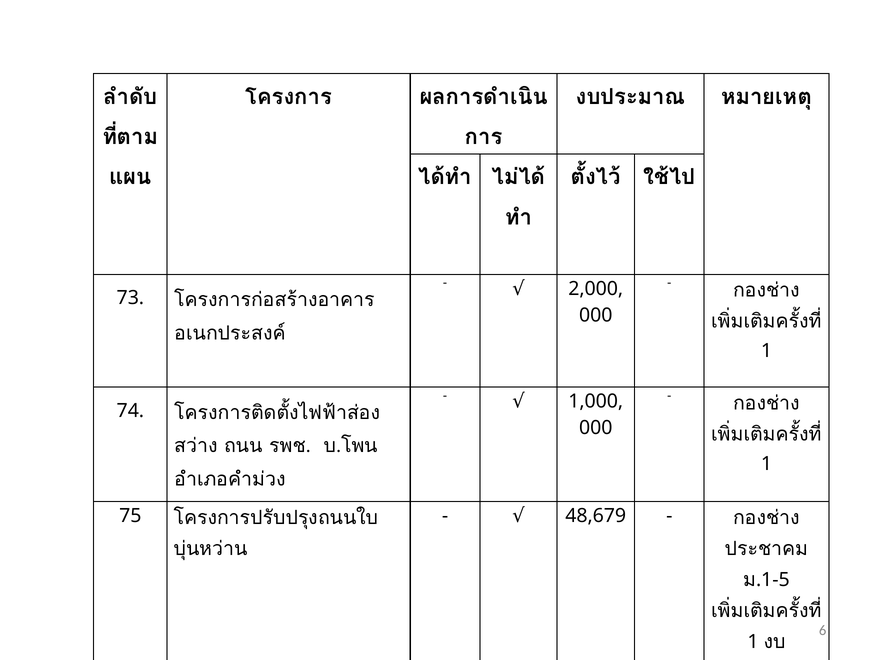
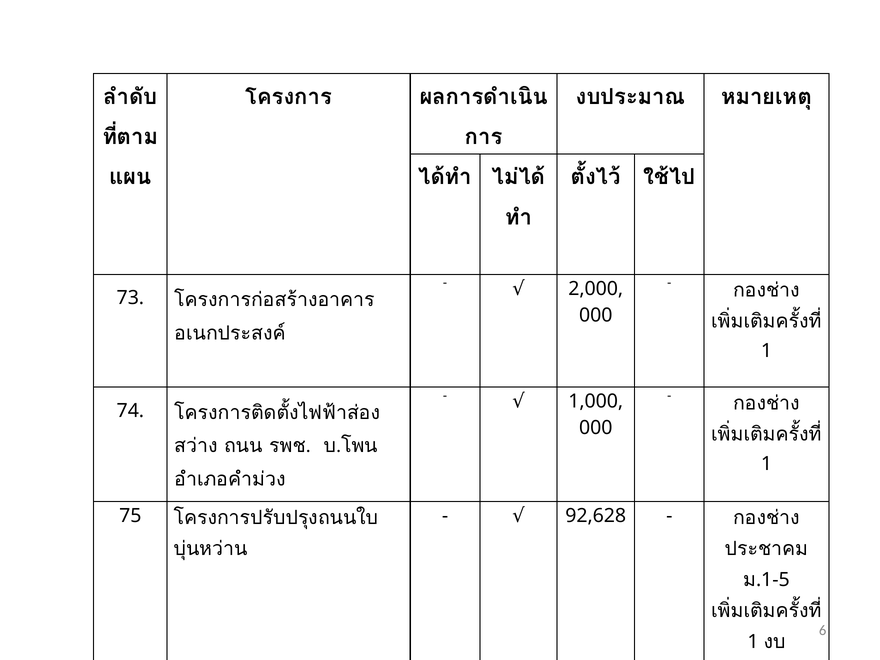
48,679: 48,679 -> 92,628 (596, 516)
